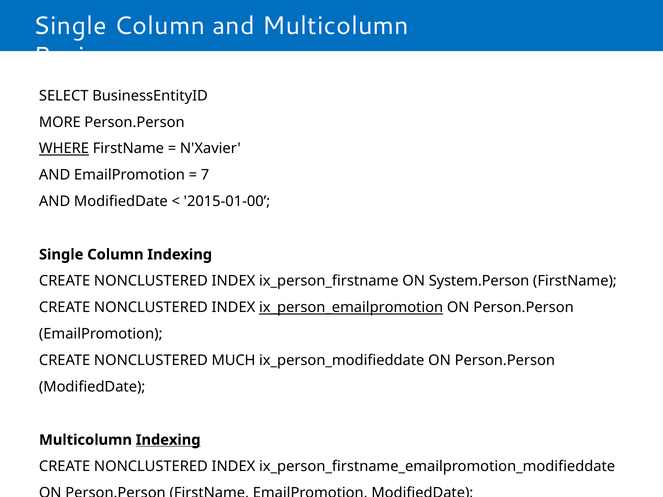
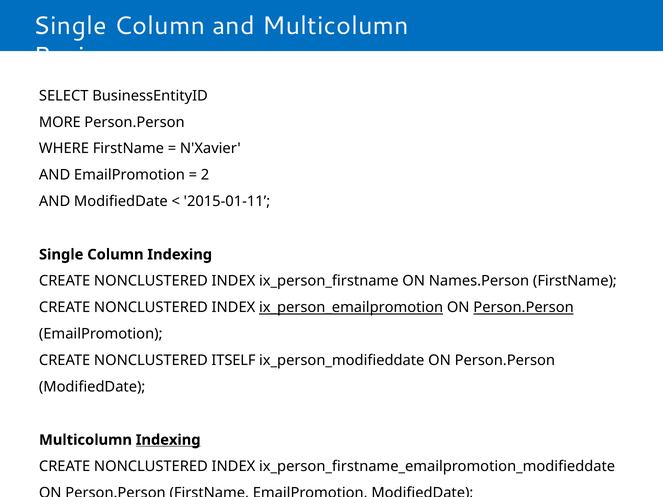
WHERE underline: present -> none (64, 149)
7: 7 -> 2 (205, 175)
2015-01-00: 2015-01-00 -> 2015-01-11 (227, 202)
System.Person: System.Person -> Names.Person (479, 281)
Person.Person underline: none -> present (524, 308)
MUCH: MUCH -> ITSELF (234, 361)
